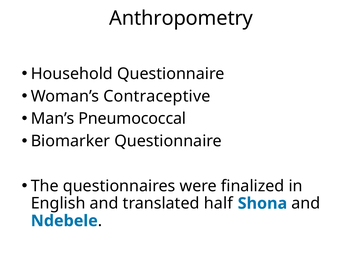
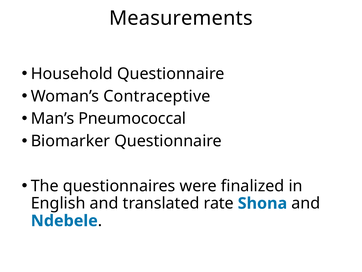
Anthropometry: Anthropometry -> Measurements (181, 18)
half: half -> rate (219, 203)
